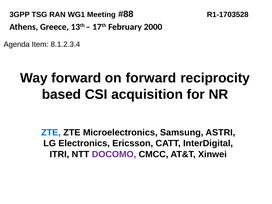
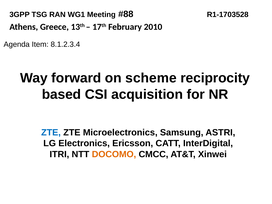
2000: 2000 -> 2010 (153, 27)
on forward: forward -> scheme (151, 78)
DOCOMO colour: purple -> orange (114, 154)
